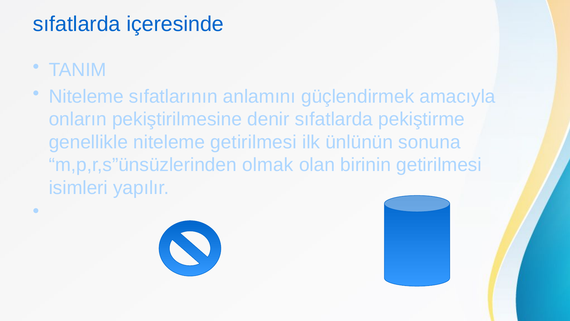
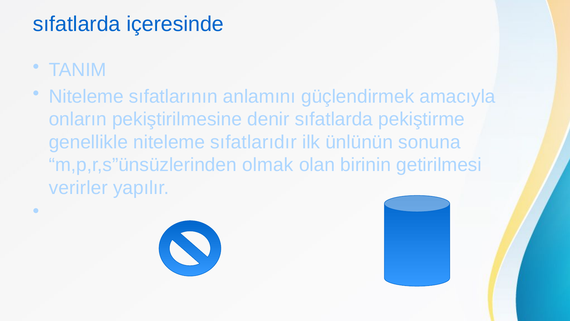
niteleme getirilmesi: getirilmesi -> sıfatlarıdır (254, 142)
isimleri: isimleri -> verirler (78, 188)
